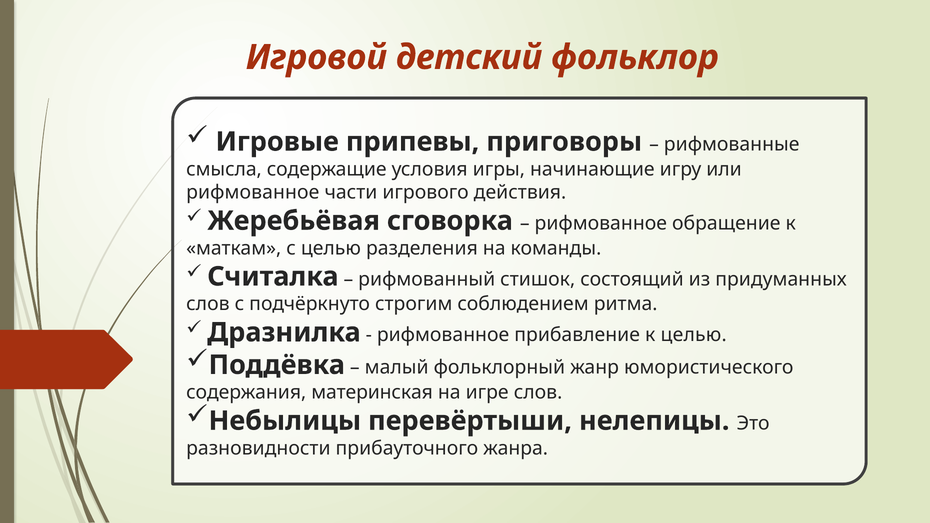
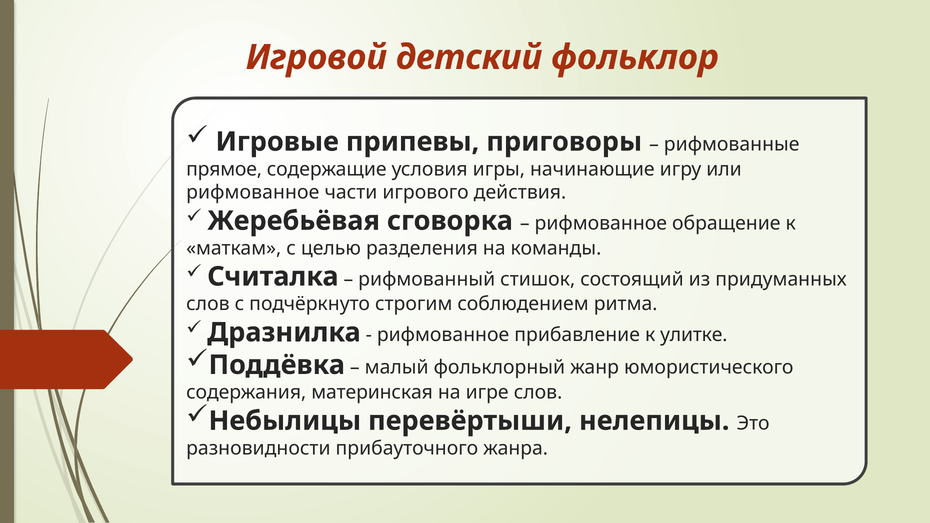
смысла: смысла -> прямое (224, 169)
к целью: целью -> улитке (694, 335)
